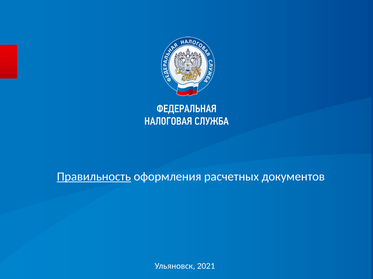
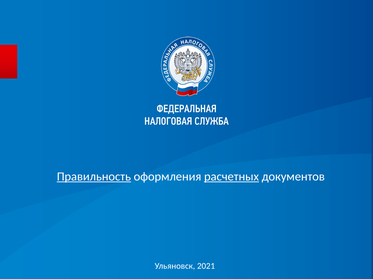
расчетных underline: none -> present (231, 177)
